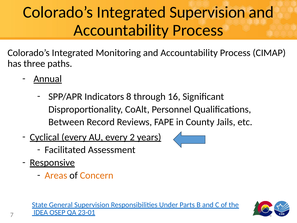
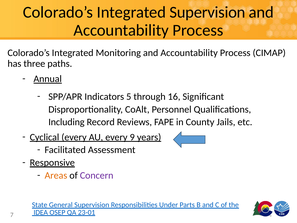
8: 8 -> 5 (129, 97)
Between: Between -> Including (66, 122)
2: 2 -> 9 (132, 137)
Concern colour: orange -> purple (97, 175)
